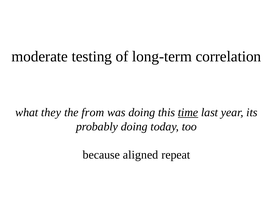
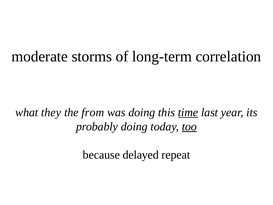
testing: testing -> storms (92, 56)
too underline: none -> present (189, 126)
aligned: aligned -> delayed (141, 155)
